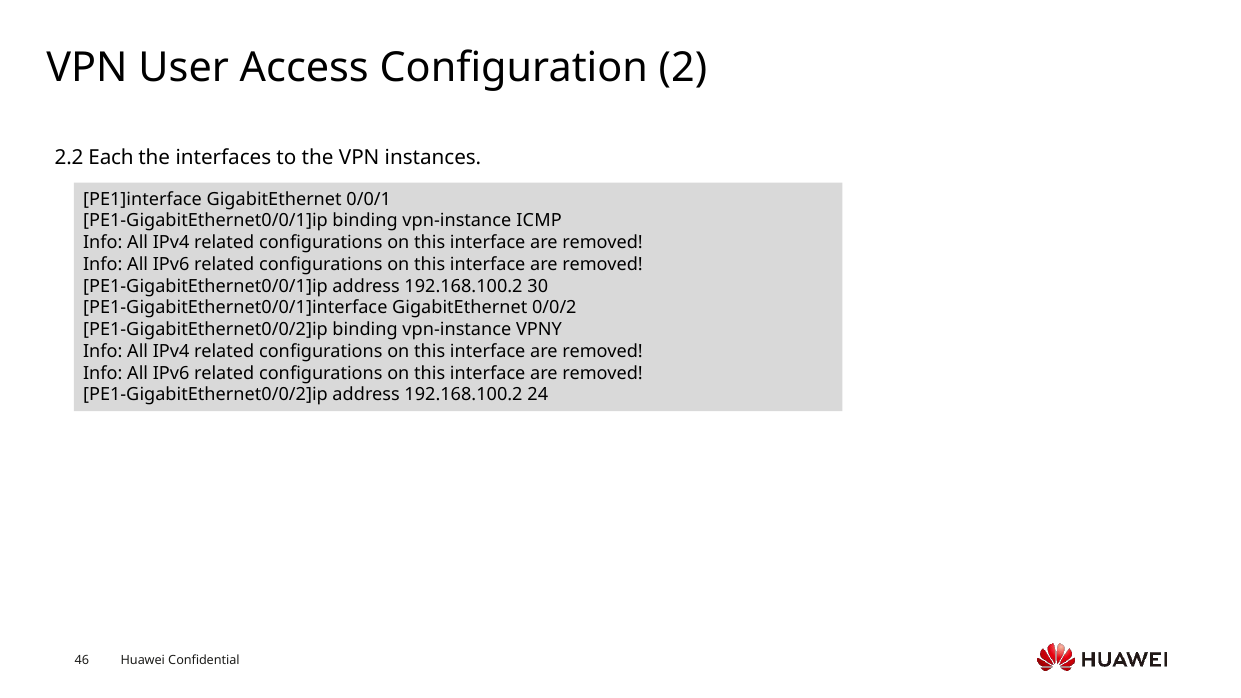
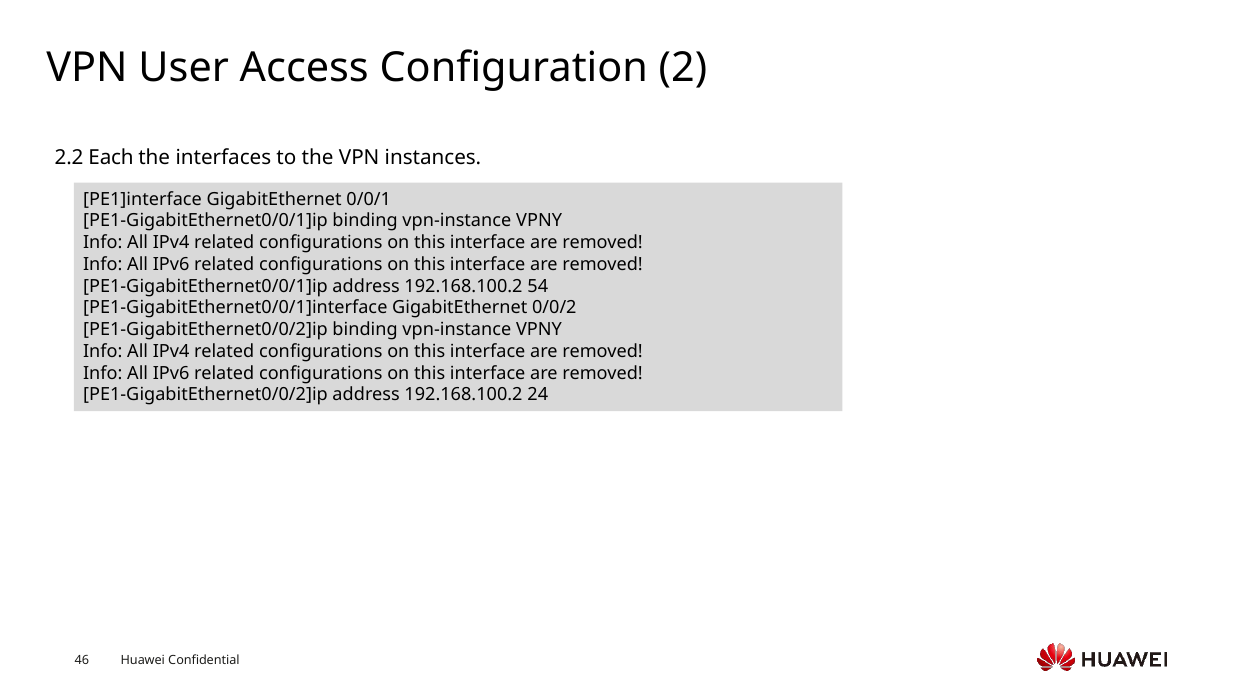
PE1-GigabitEthernet0/0/1]ip binding vpn-instance ICMP: ICMP -> VPNY (539, 221)
30: 30 -> 54 (538, 286)
